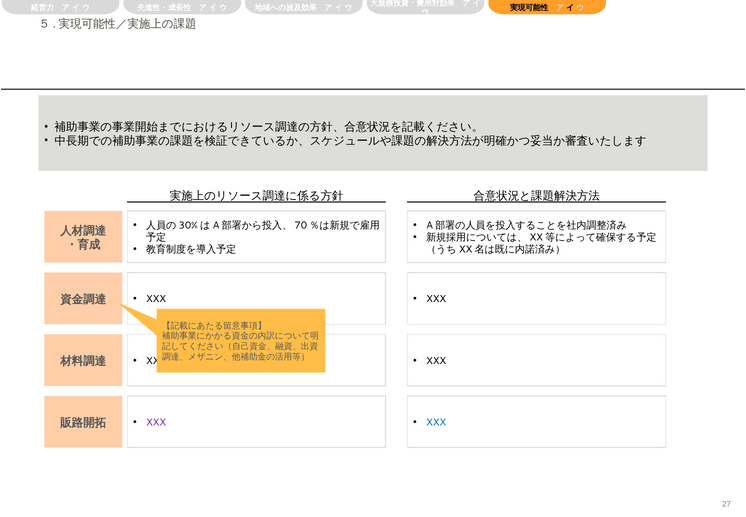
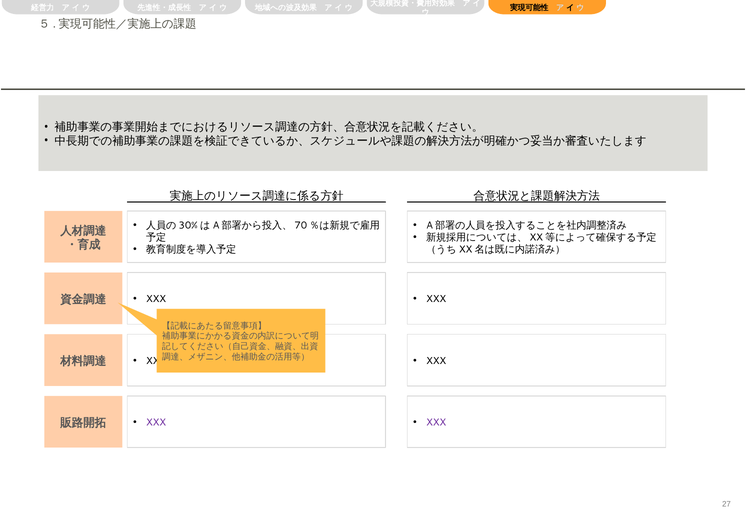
XXX colour: blue -> purple (436, 422)
